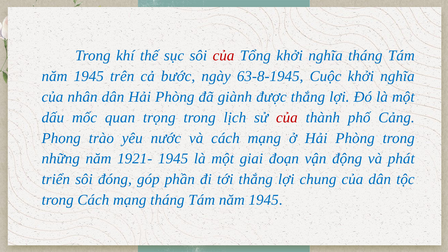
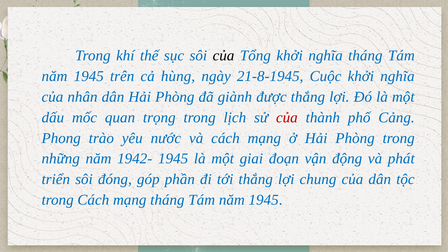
của colour: red -> black (224, 56)
bước: bước -> hùng (178, 76)
63-8-1945: 63-8-1945 -> 21-8-1945 (270, 76)
1921-: 1921- -> 1942- (135, 159)
